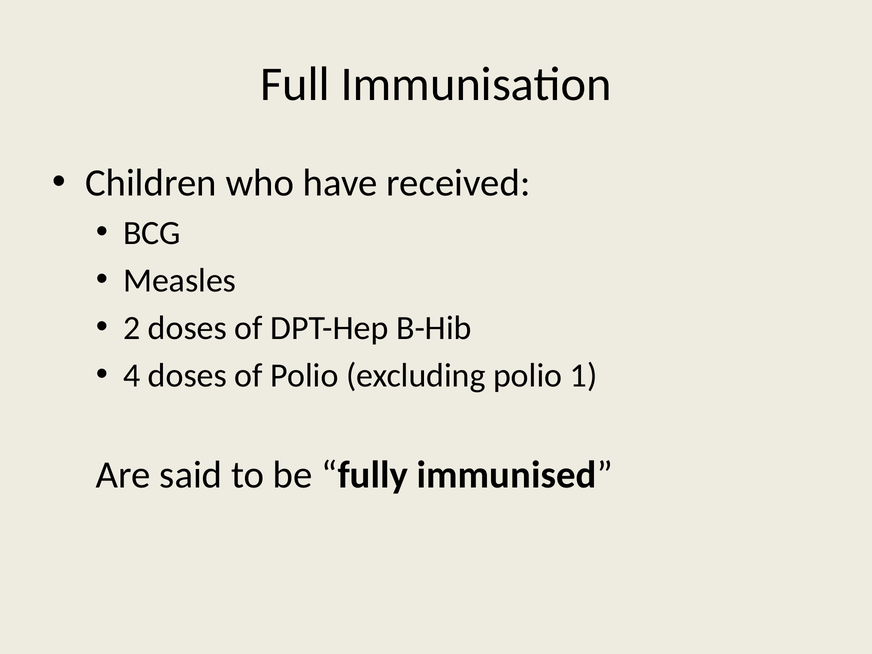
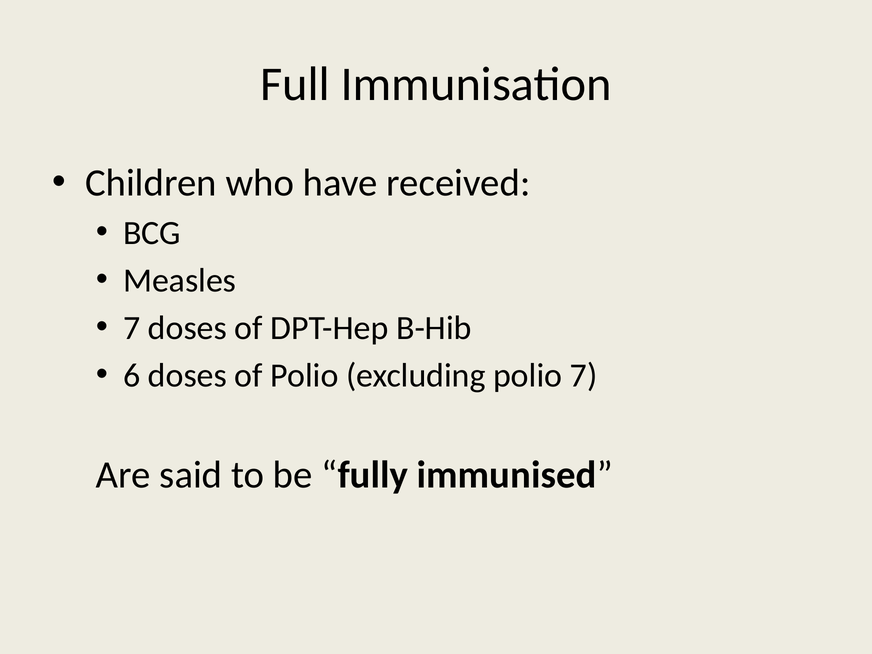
2: 2 -> 7 (132, 328)
4: 4 -> 6 (132, 376)
polio 1: 1 -> 7 (584, 376)
